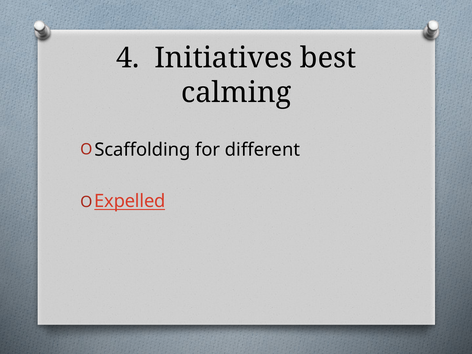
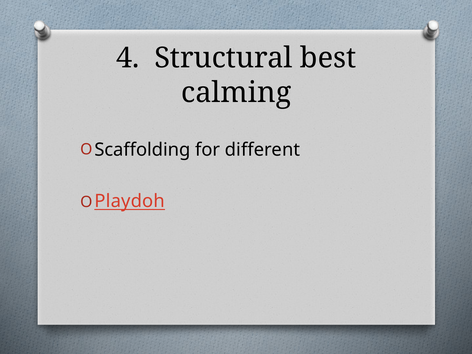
Initiatives: Initiatives -> Structural (223, 58)
Expelled: Expelled -> Playdoh (130, 201)
